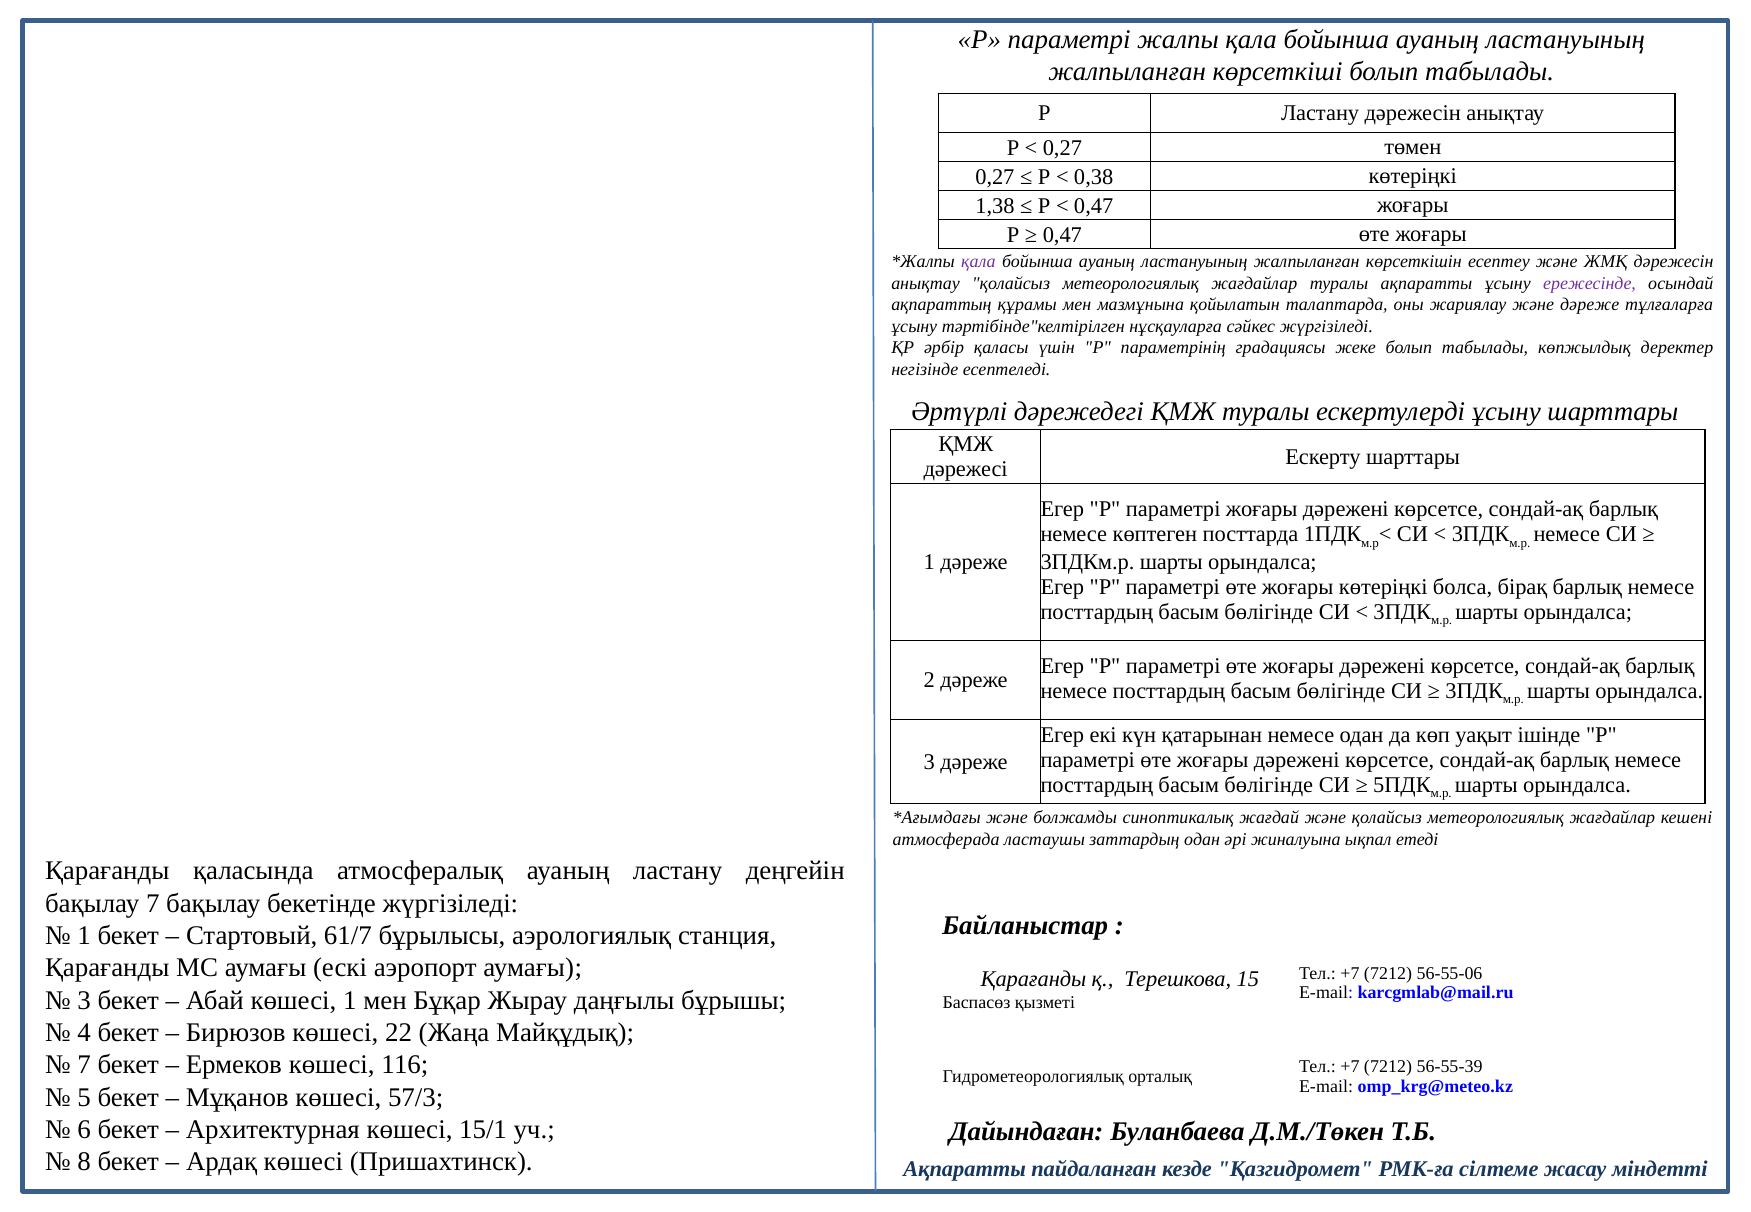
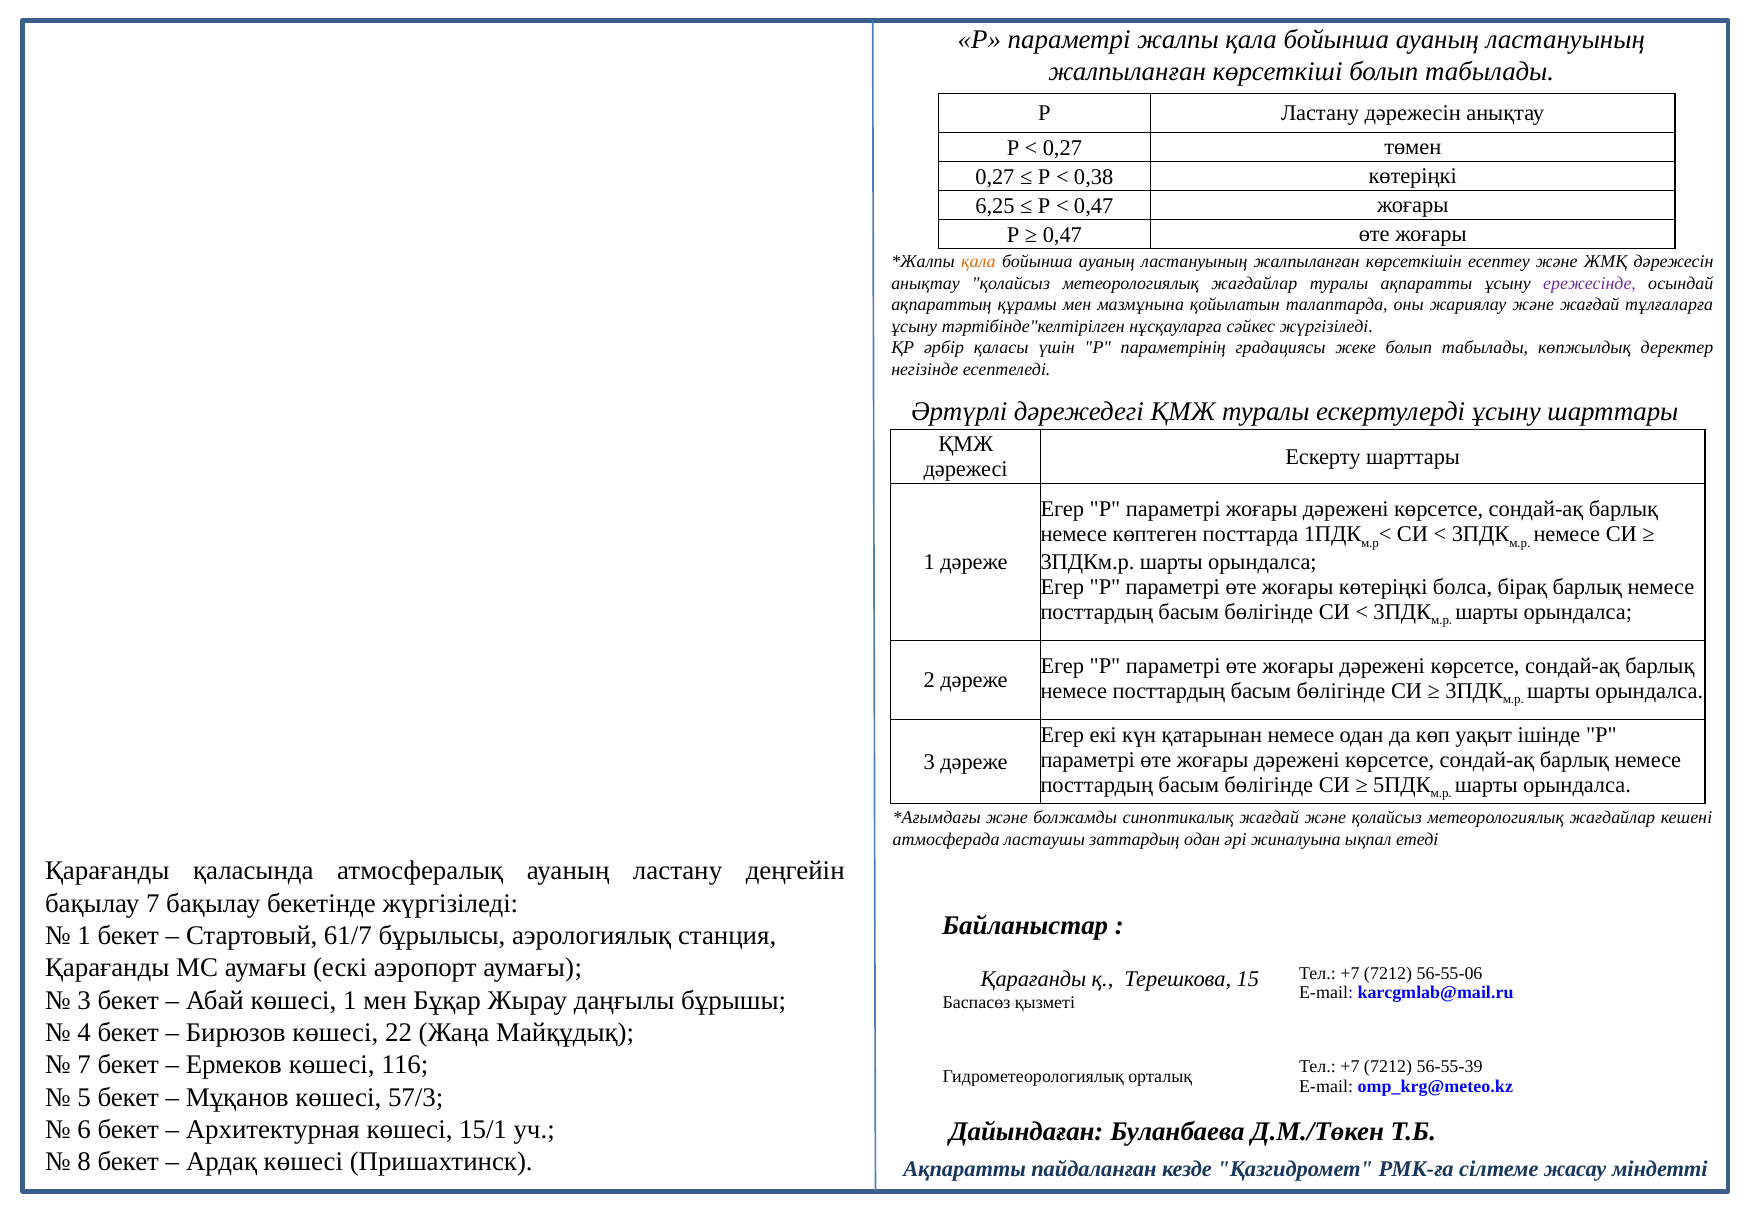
1,38: 1,38 -> 6,25 (995, 206)
қала colour: purple -> orange (978, 262)
және дәреже: дәреже -> жағдай (1590, 305)
